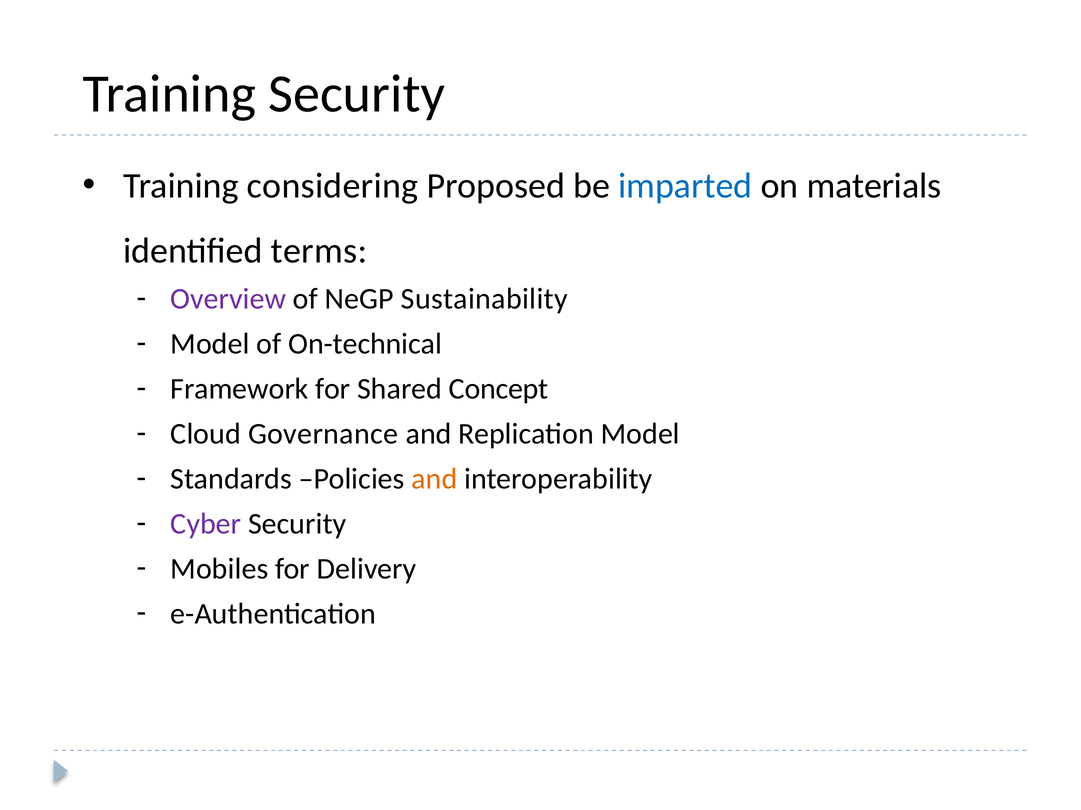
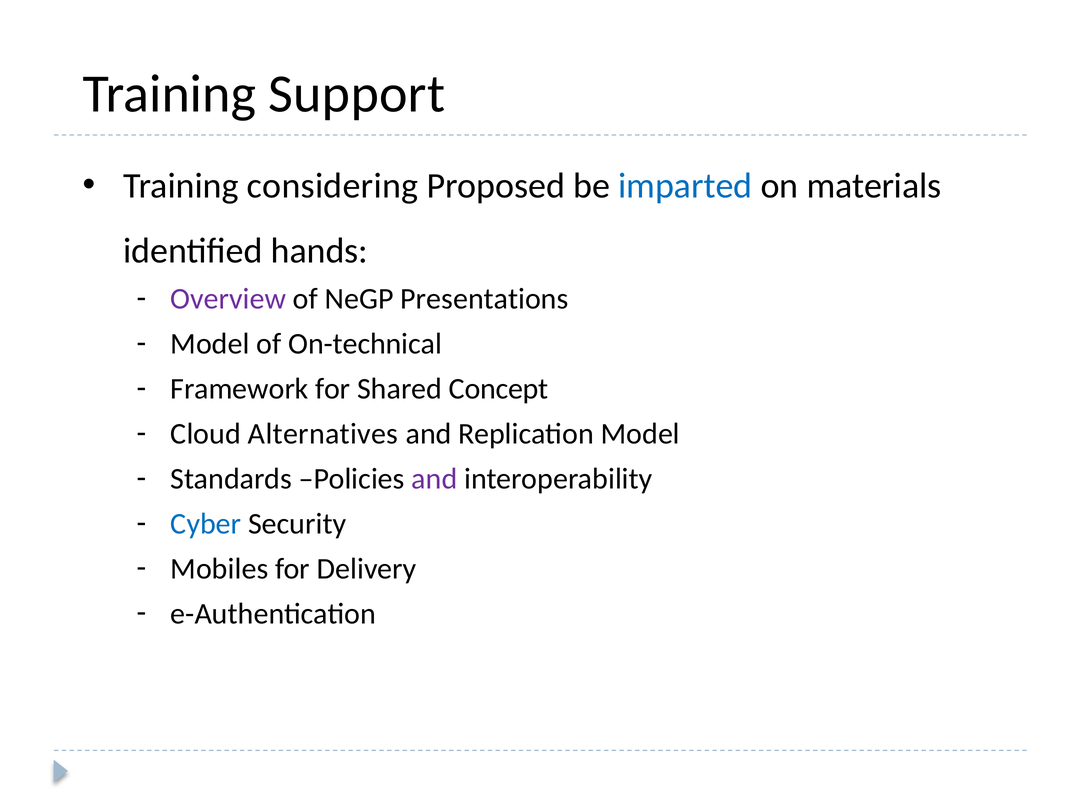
Training Security: Security -> Support (357, 94)
terms: terms -> hands (319, 251)
Sustainability: Sustainability -> Presentations (484, 299)
Governance: Governance -> Alternatives (323, 434)
and colour: orange -> purple (434, 479)
Cyber colour: purple -> blue (206, 524)
